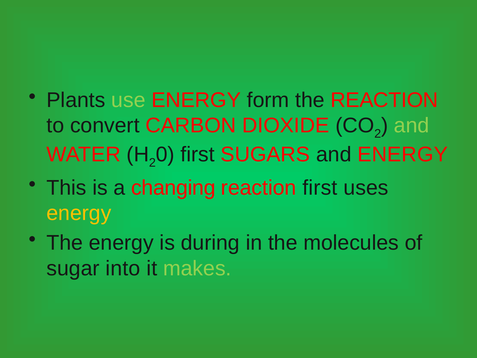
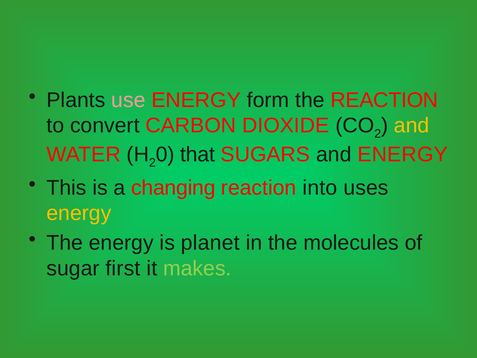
use colour: light green -> pink (128, 100)
and colour: light green -> yellow (412, 126)
first: first -> that (198, 154)
reaction first: first -> into (320, 188)
during: during -> planet (210, 243)
into: into -> first (123, 268)
